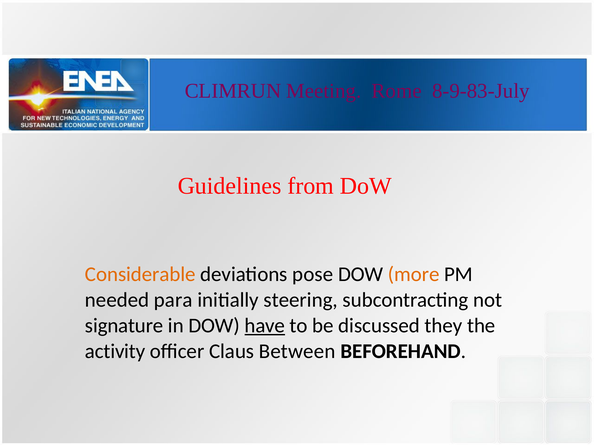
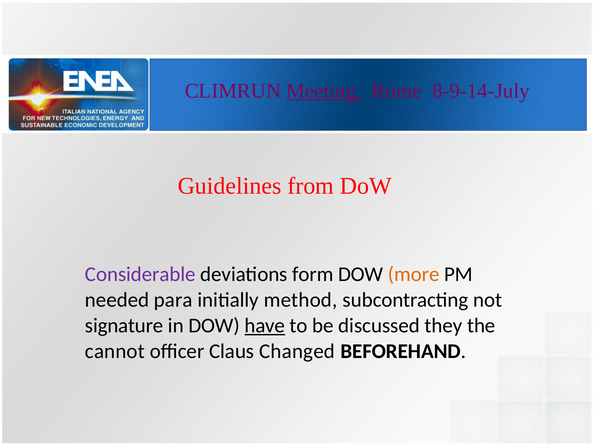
Meeting underline: none -> present (324, 91)
8-9-83-July: 8-9-83-July -> 8-9-14-July (481, 91)
Considerable colour: orange -> purple (140, 275)
pose: pose -> form (313, 275)
steering: steering -> method (301, 300)
activity: activity -> cannot (115, 352)
Between: Between -> Changed (297, 352)
